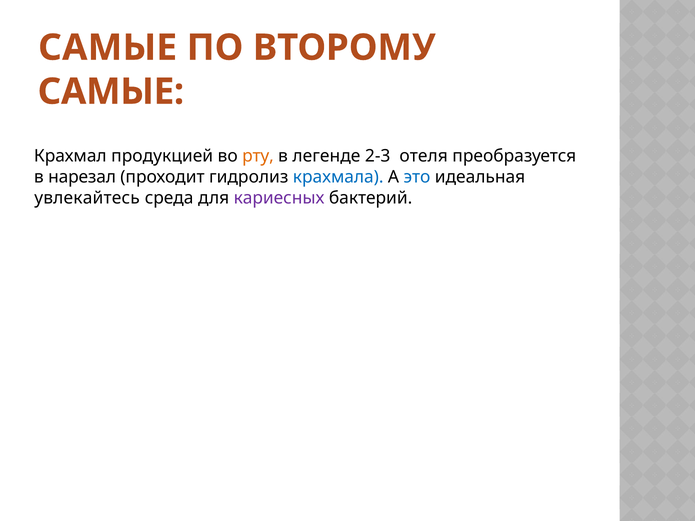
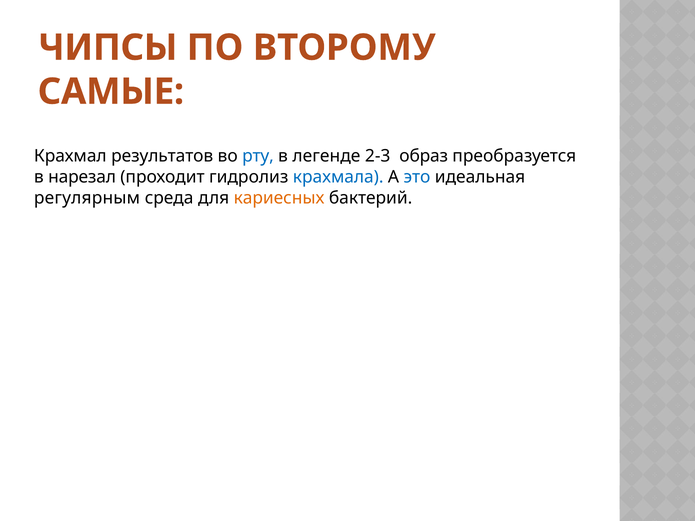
САМЫЕ: САМЫЕ -> ЧИПСЫ (108, 48)
продукцией: продукцией -> результатов (162, 156)
рту colour: orange -> blue (258, 156)
отеля: отеля -> образ (424, 156)
увлекайтесь: увлекайтесь -> регулярным (87, 198)
кариесных colour: purple -> orange (279, 198)
